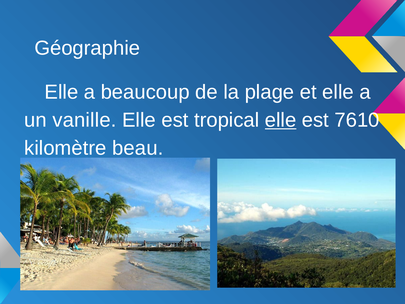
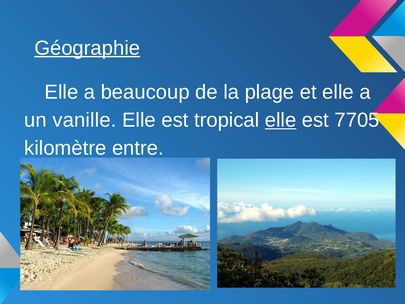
Géographie underline: none -> present (87, 48)
7610: 7610 -> 7705 (357, 120)
beau: beau -> entre (138, 148)
